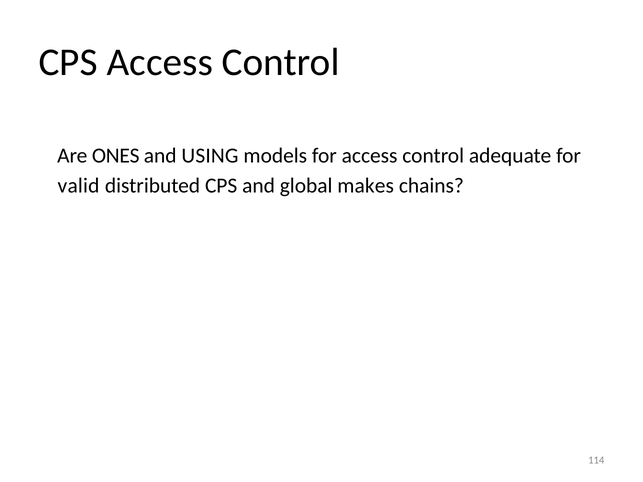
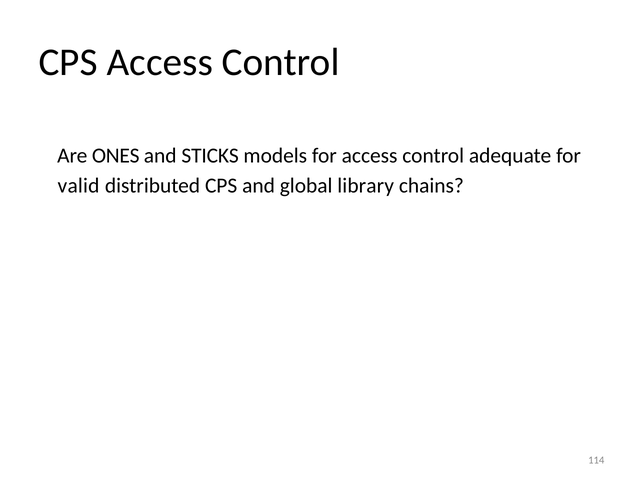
USING: USING -> STICKS (210, 156)
makes: makes -> library (366, 186)
